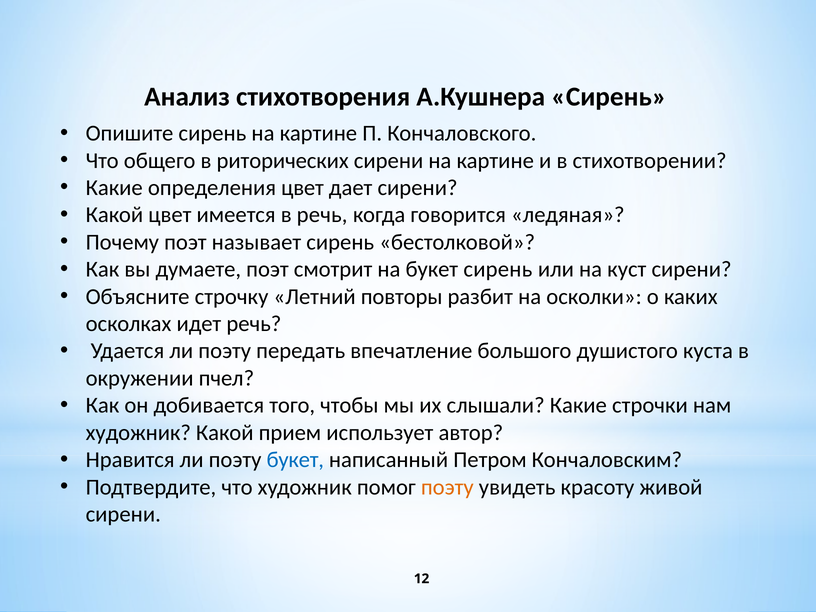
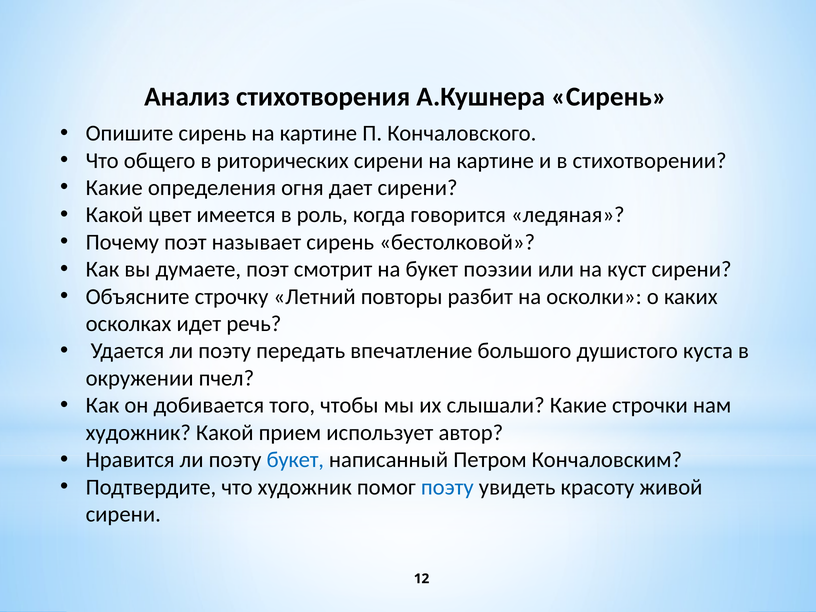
определения цвет: цвет -> огня (302, 188)
в речь: речь -> роль (322, 215)
букет сирень: сирень -> поэзии (498, 269)
поэту colour: orange -> blue (447, 487)
